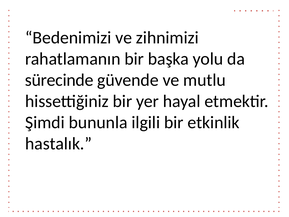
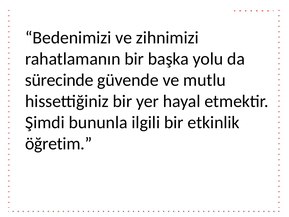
hastalık: hastalık -> öğretim (59, 144)
